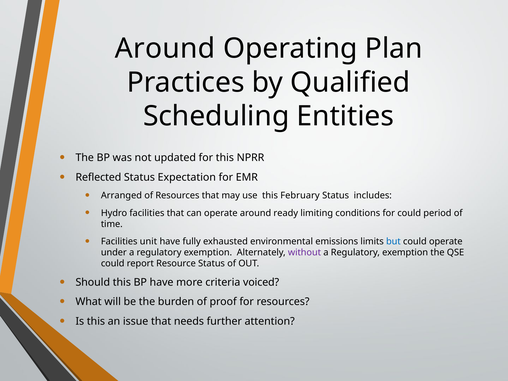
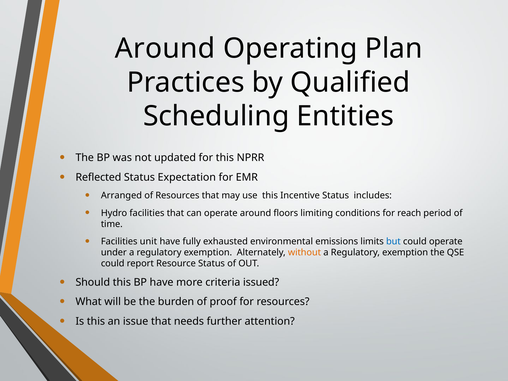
February: February -> Incentive (300, 196)
ready: ready -> floors (286, 213)
for could: could -> reach (409, 213)
without colour: purple -> orange (304, 253)
voiced: voiced -> issued (261, 282)
